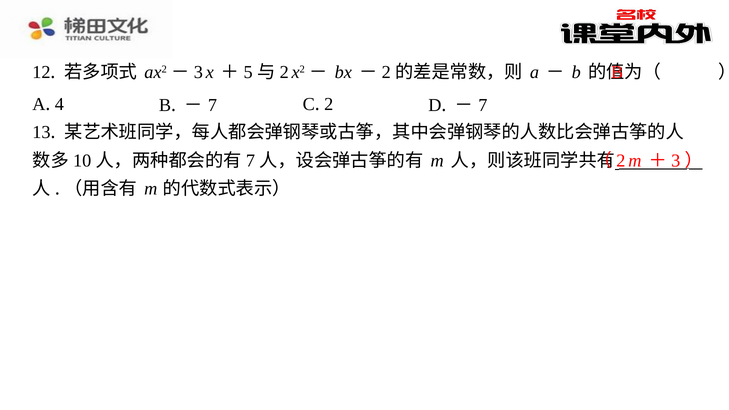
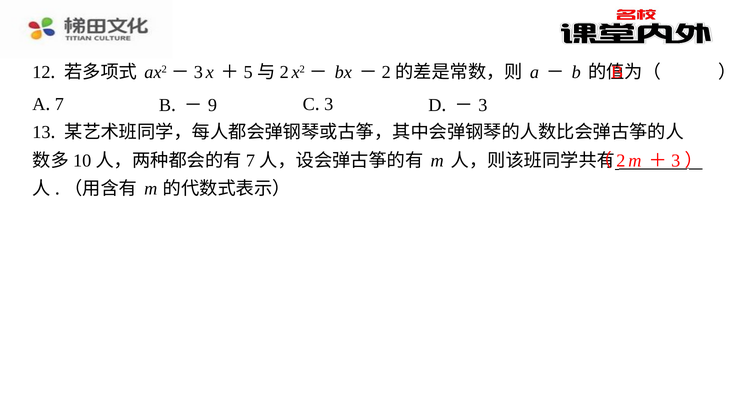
4: 4 -> 7 (59, 104)
7: 7 -> 9 (213, 105)
2: 2 -> 3 (329, 104)
7: 7 -> 3 (483, 105)
